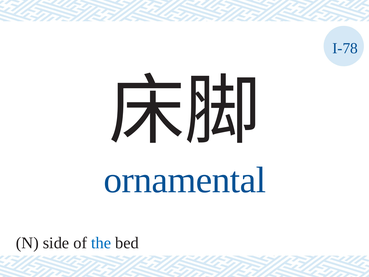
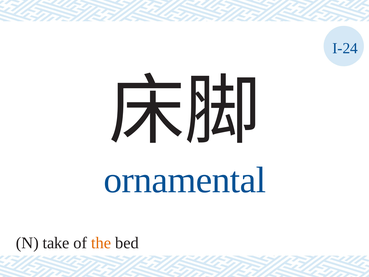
I-78: I-78 -> I-24 (345, 48)
side: side -> take (56, 243)
the colour: blue -> orange (101, 243)
